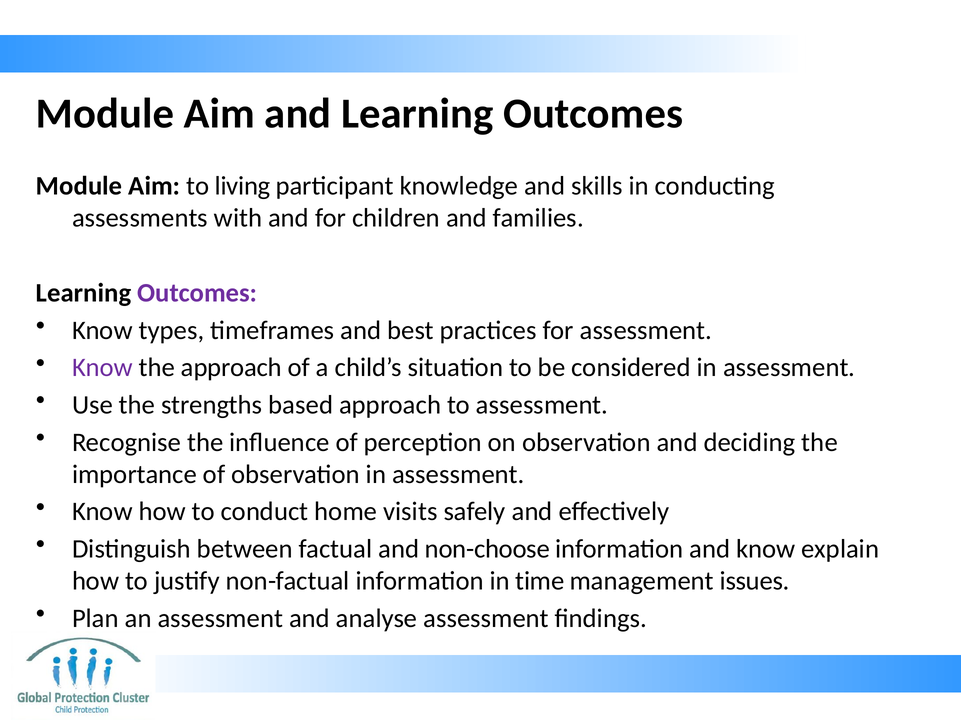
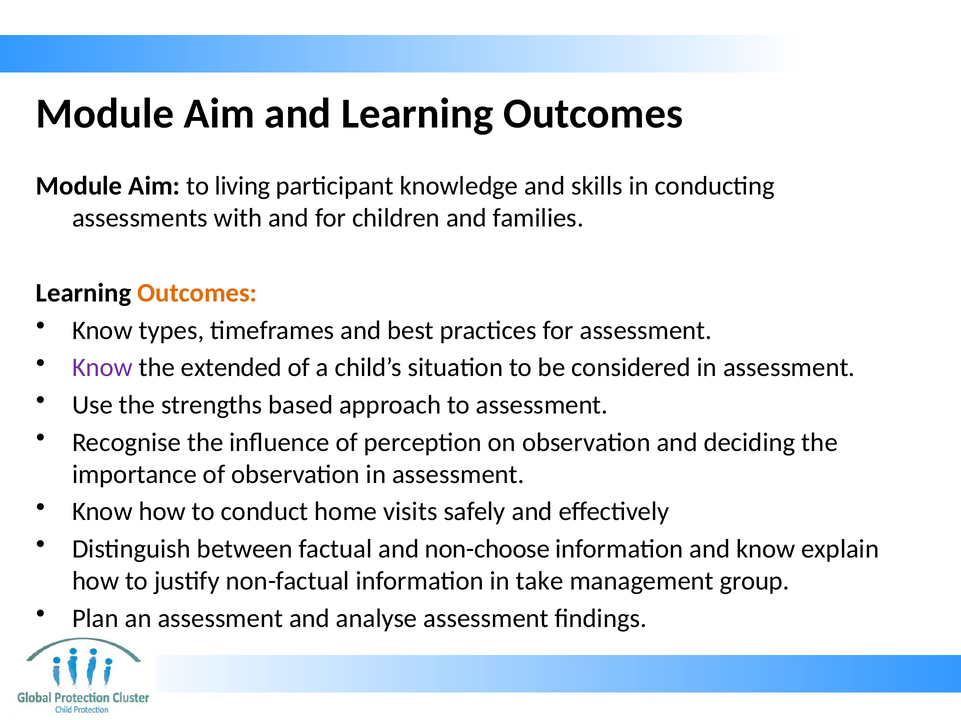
Outcomes colour: purple -> orange (197, 293)
the approach: approach -> extended (231, 368)
time: time -> take (540, 582)
issues: issues -> group (755, 582)
